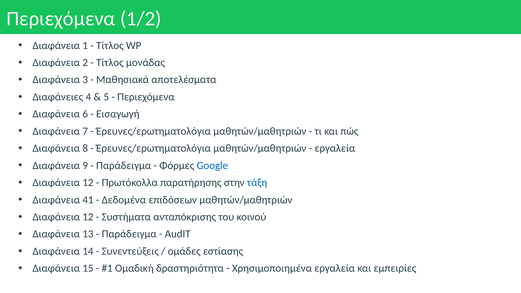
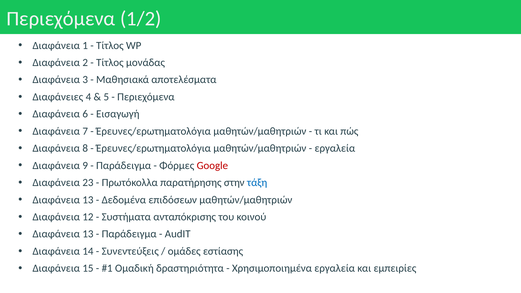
Google colour: blue -> red (212, 165)
12: 12 -> 23 (88, 183)
41: 41 -> 13 (88, 200)
